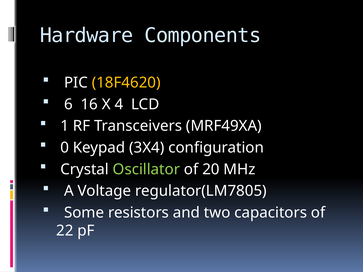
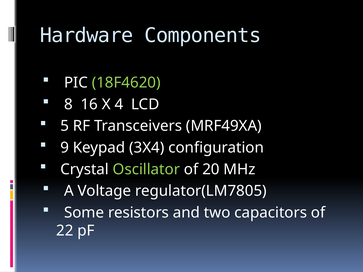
18F4620 colour: yellow -> light green (126, 83)
6: 6 -> 8 (68, 104)
1: 1 -> 5 (65, 126)
0: 0 -> 9 (65, 148)
